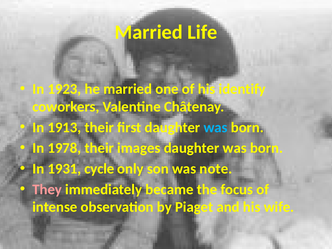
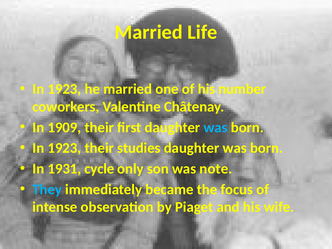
identify: identify -> number (242, 89)
1913: 1913 -> 1909 (64, 127)
1978: 1978 -> 1923 (64, 148)
images: images -> studies (139, 148)
They colour: pink -> light blue (47, 189)
